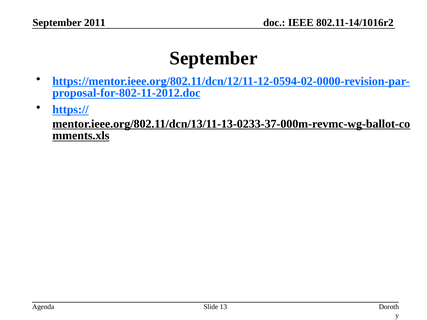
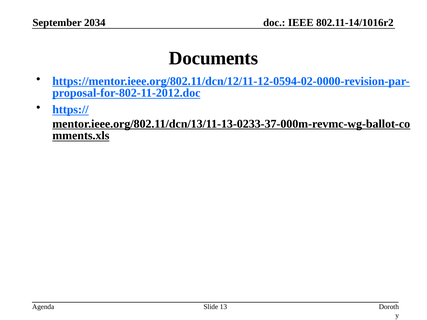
2011: 2011 -> 2034 (95, 23)
September: September -> Documents (214, 58)
